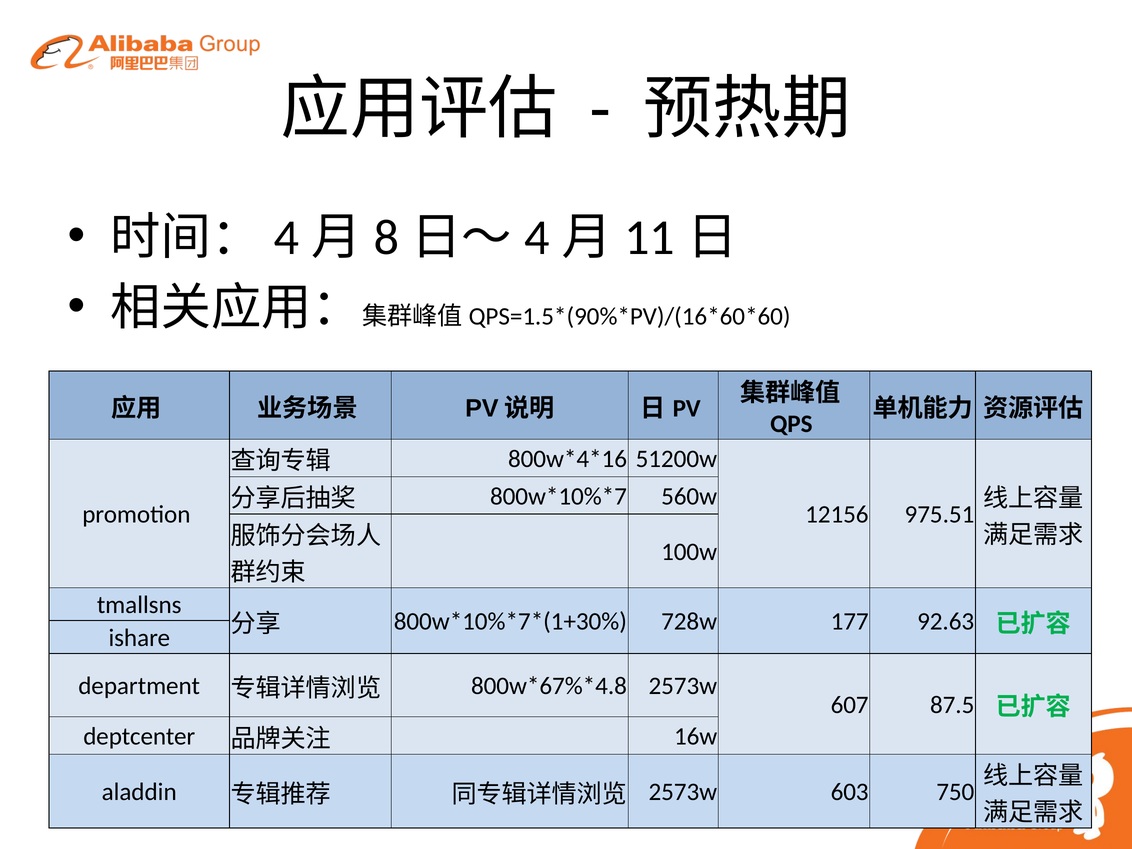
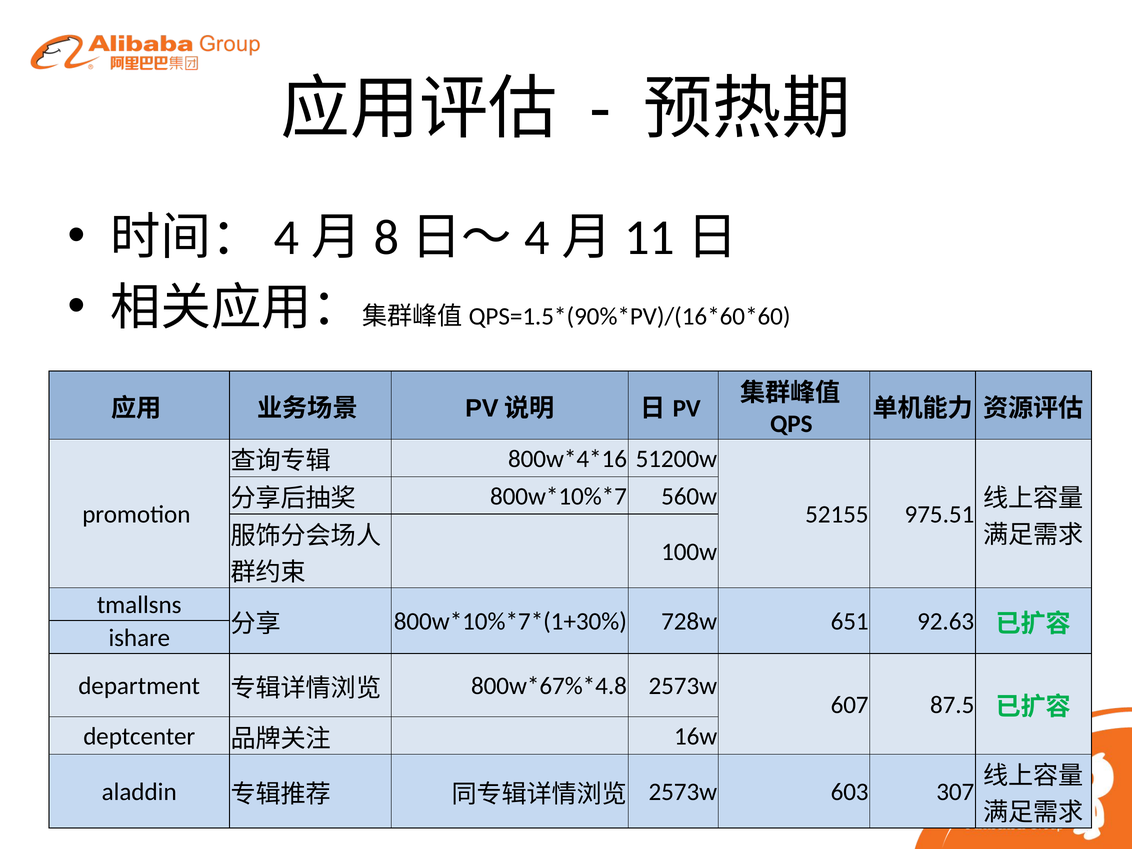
12156: 12156 -> 52155 (837, 514)
177: 177 -> 651 (850, 621)
750: 750 -> 307 (955, 792)
